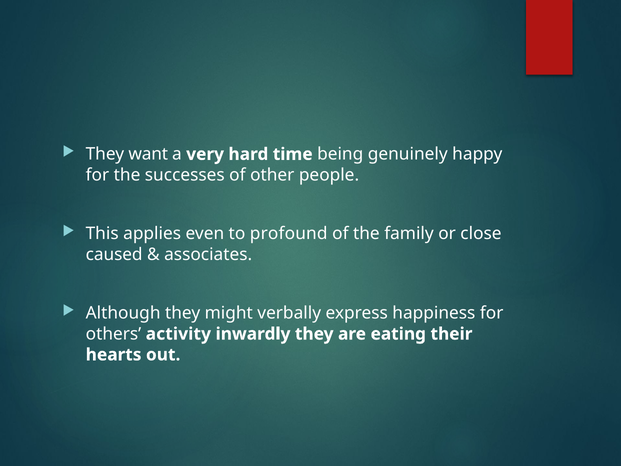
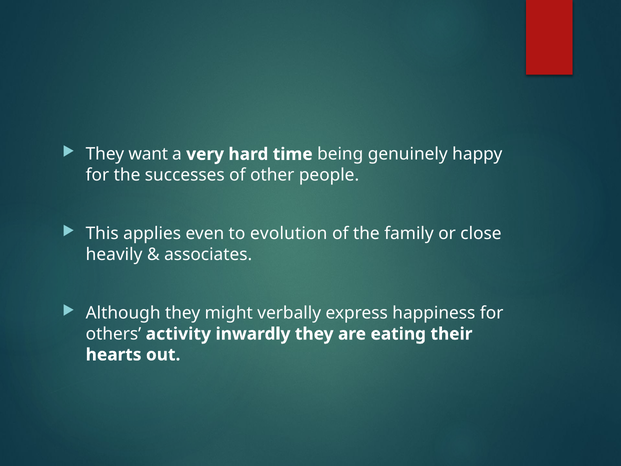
profound: profound -> evolution (289, 234)
caused: caused -> heavily (114, 254)
